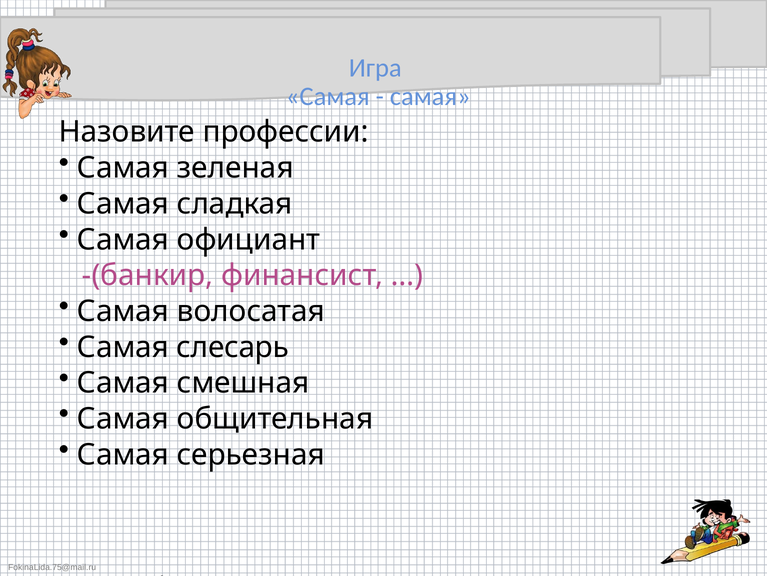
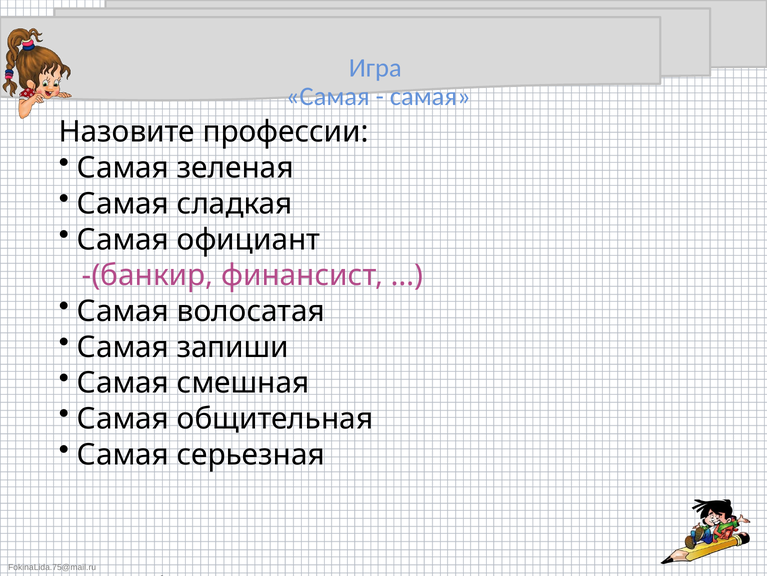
слесарь: слесарь -> запиши (233, 347)
